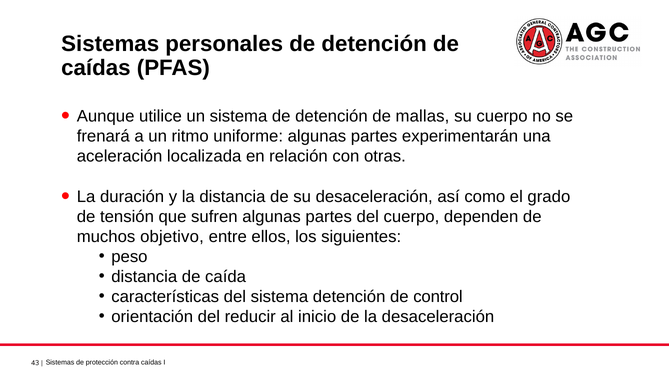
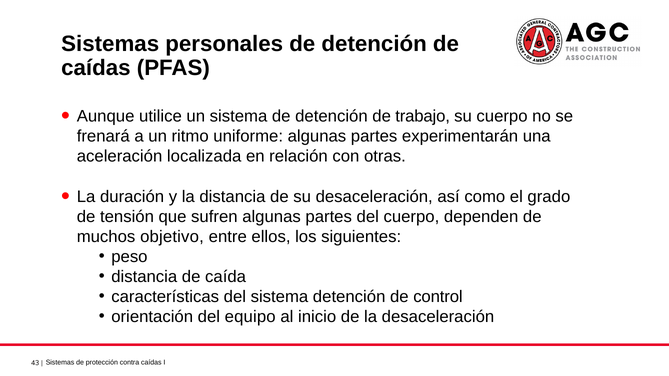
mallas: mallas -> trabajo (423, 116)
reducir: reducir -> equipo (250, 317)
